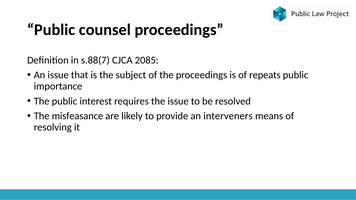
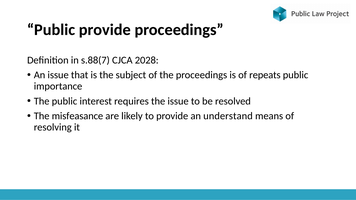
Public counsel: counsel -> provide (105, 30)
2085: 2085 -> 2028 (147, 60)
interveners: interveners -> understand (228, 116)
